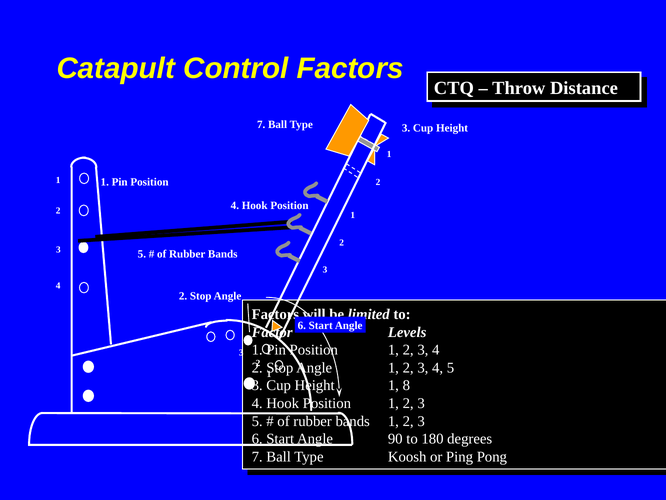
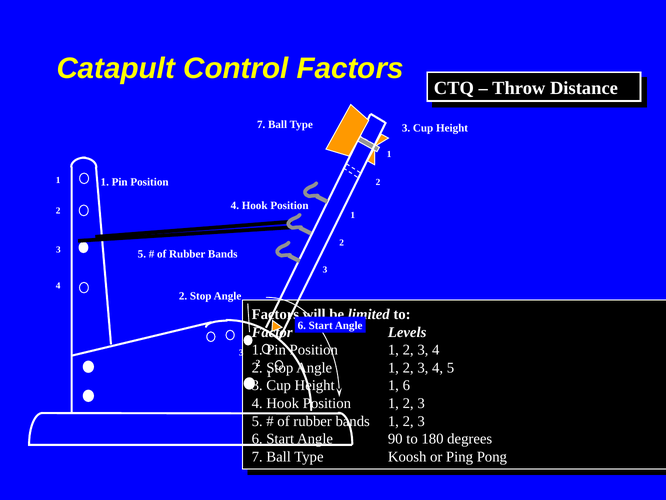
1 8: 8 -> 6 (406, 385)
